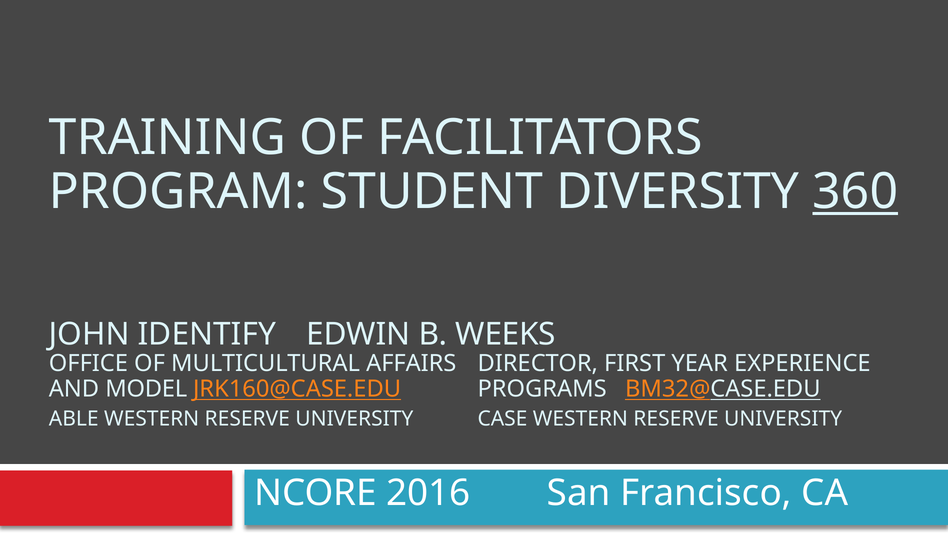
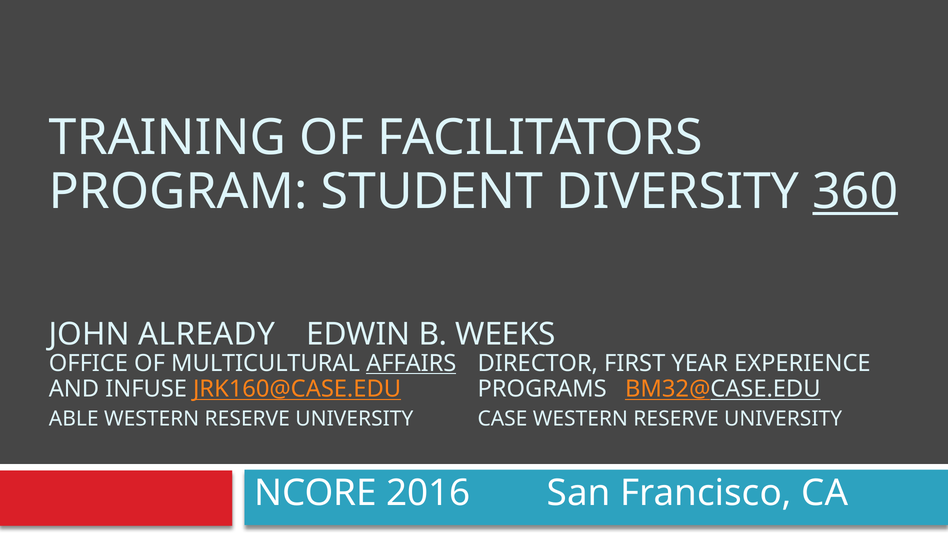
IDENTIFY: IDENTIFY -> ALREADY (207, 335)
AFFAIRS underline: none -> present (411, 363)
MODEL: MODEL -> INFUSE (146, 389)
